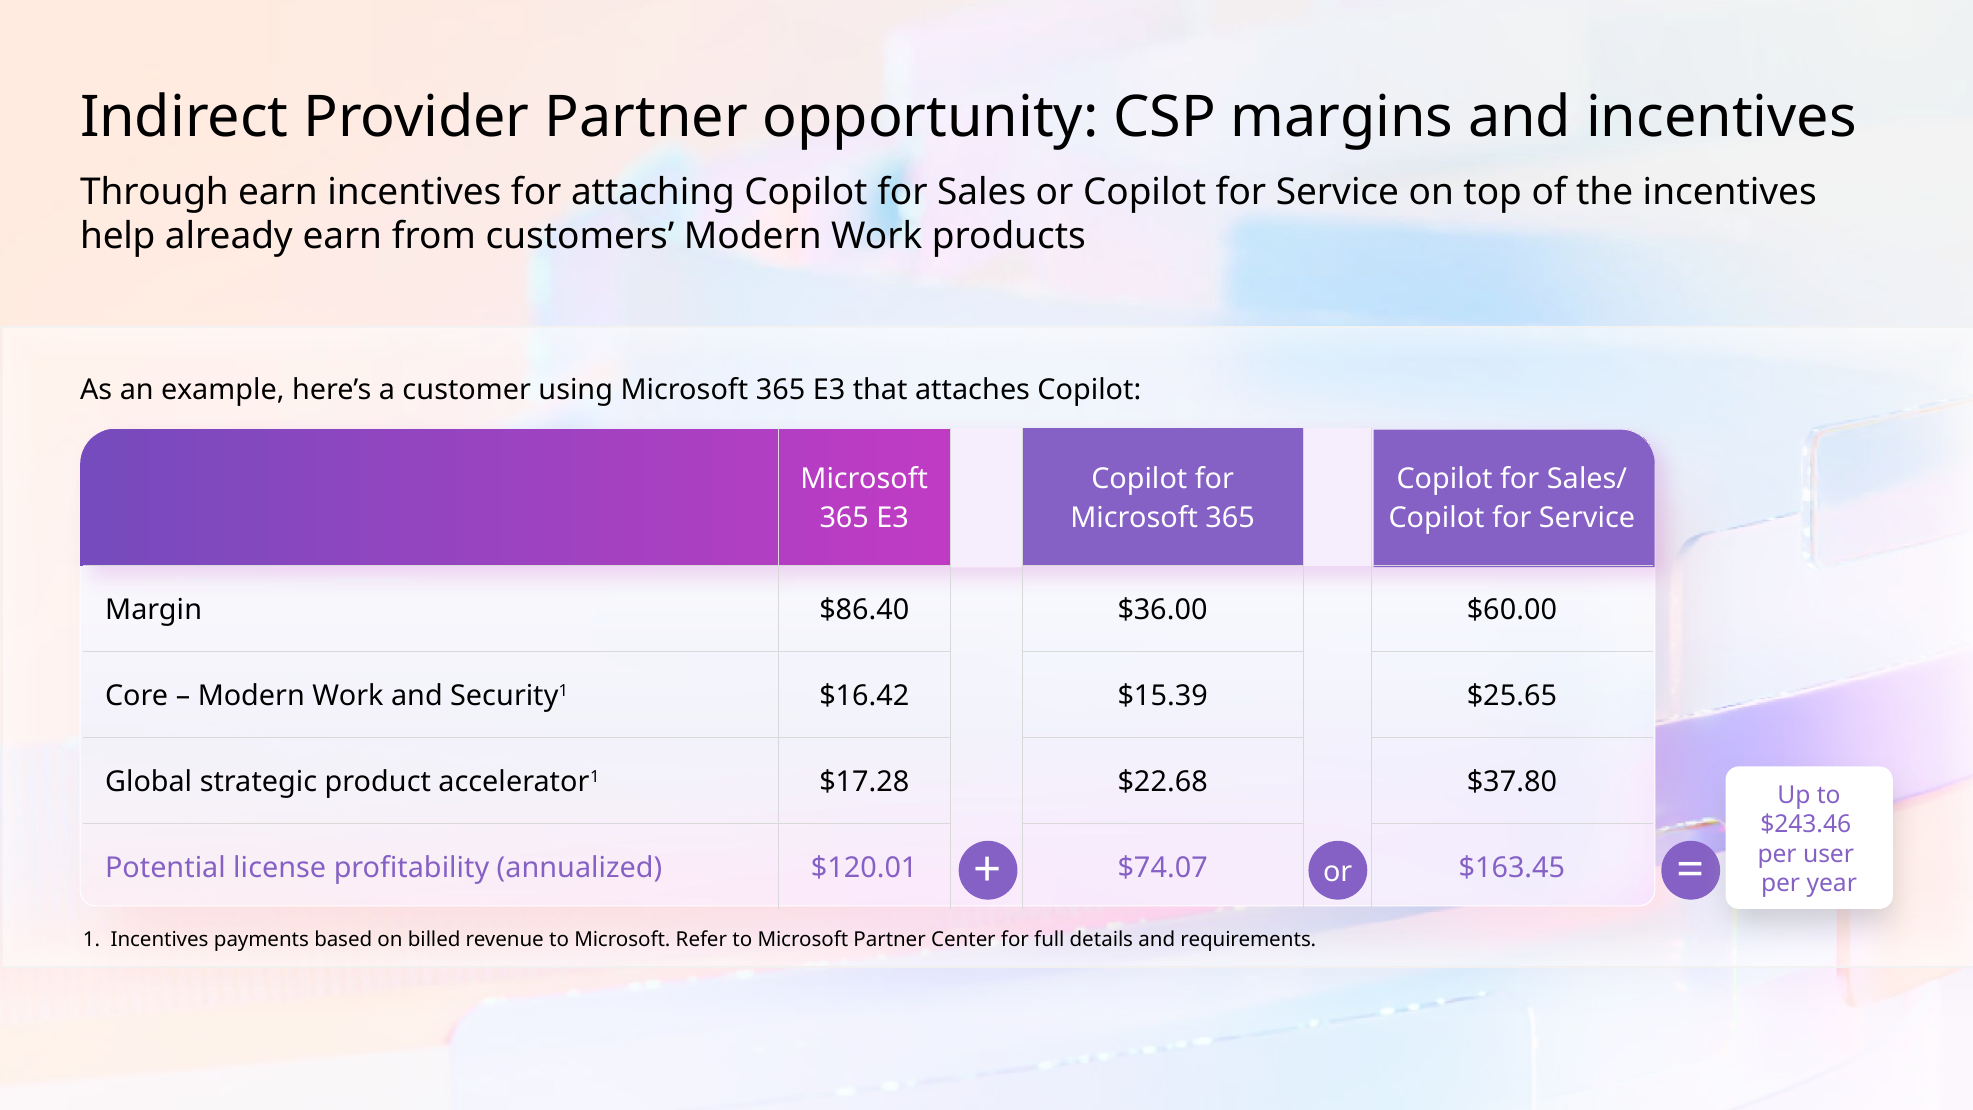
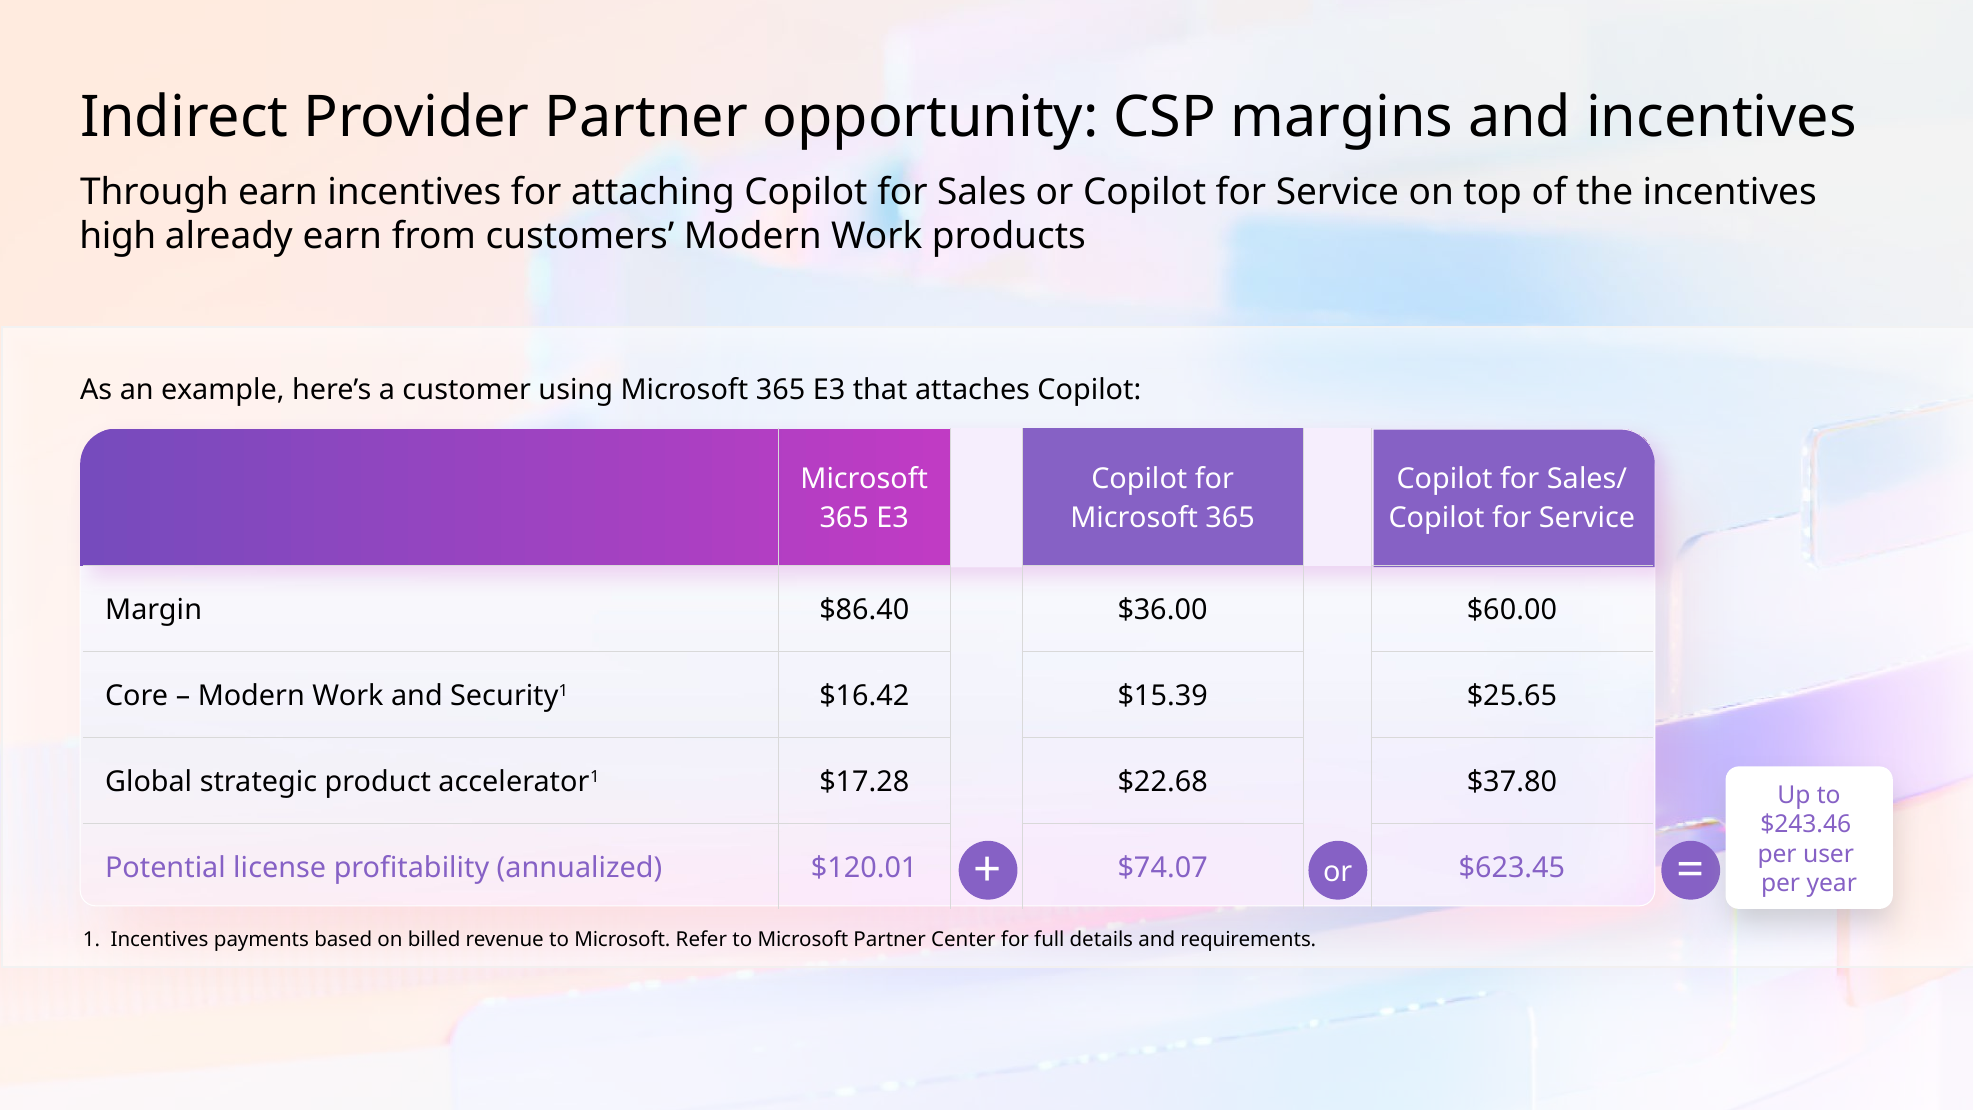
help: help -> high (118, 236)
$163.45: $163.45 -> $623.45 (1512, 867)
